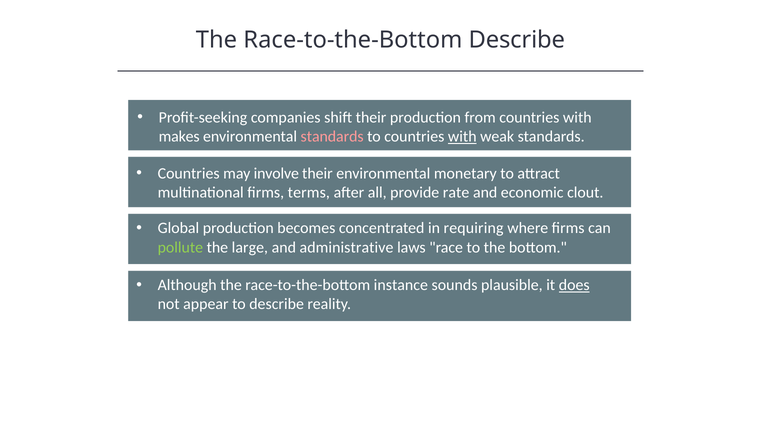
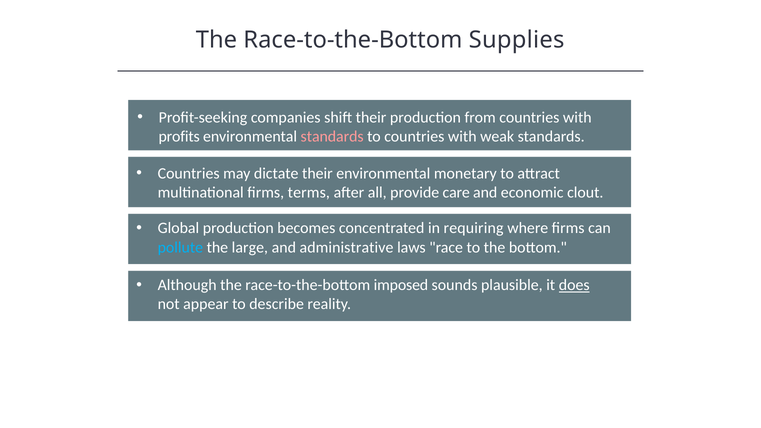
Race-to-the-Bottom Describe: Describe -> Supplies (517, 40)
makes: makes -> profits (179, 136)
with underline: present -> none (462, 136)
involve: involve -> dictate (276, 173)
rate: rate -> care (456, 192)
pollute colour: light green -> light blue (180, 247)
instance: instance -> imposed (401, 285)
